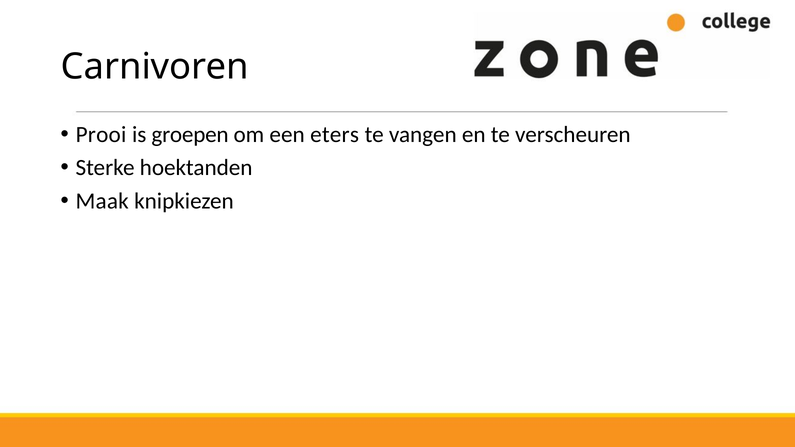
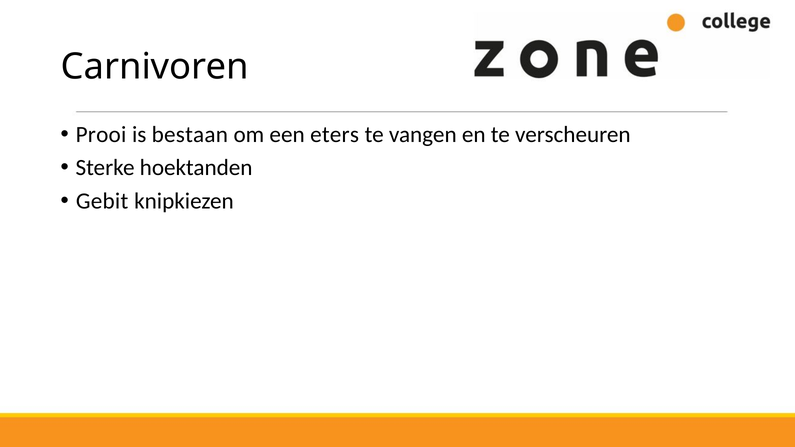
groepen: groepen -> bestaan (190, 134)
Maak: Maak -> Gebit (102, 201)
